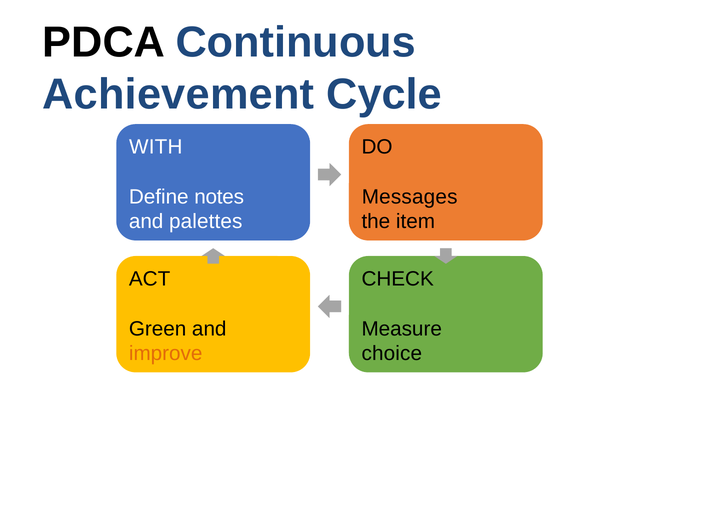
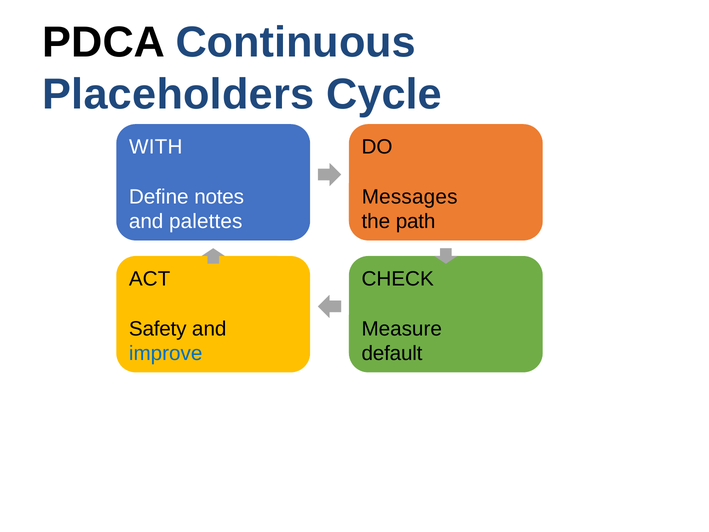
Achievement: Achievement -> Placeholders (178, 95)
item: item -> path (416, 222)
Green: Green -> Safety (158, 329)
improve colour: orange -> blue (166, 353)
choice: choice -> default (392, 353)
